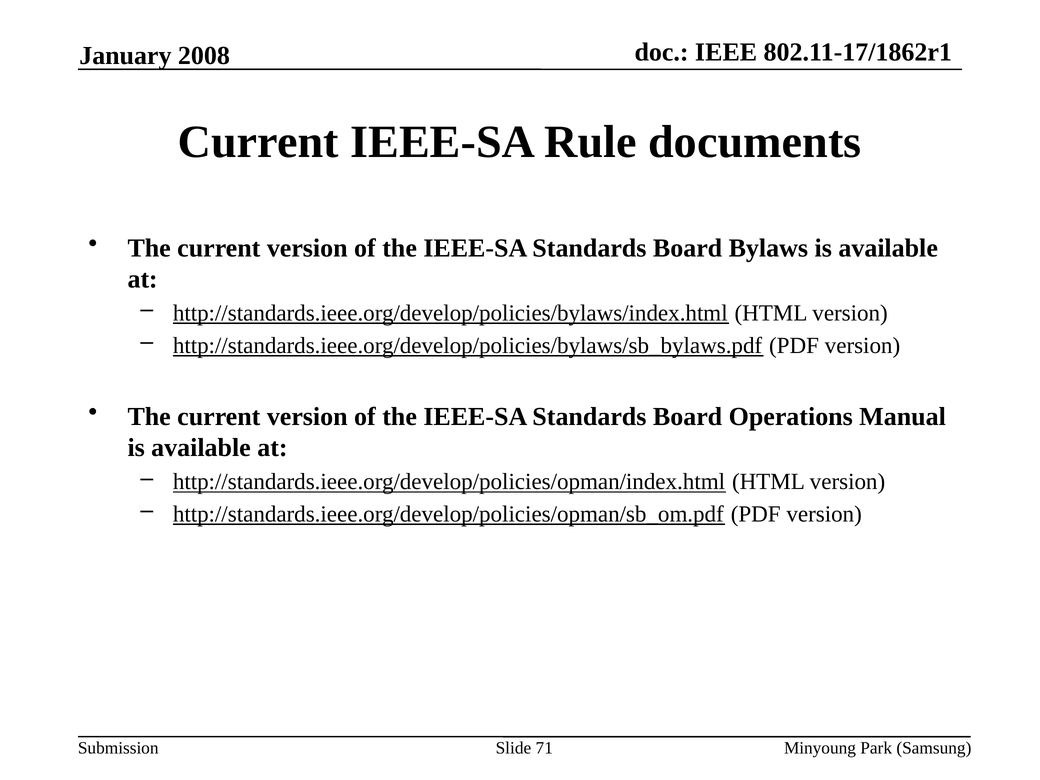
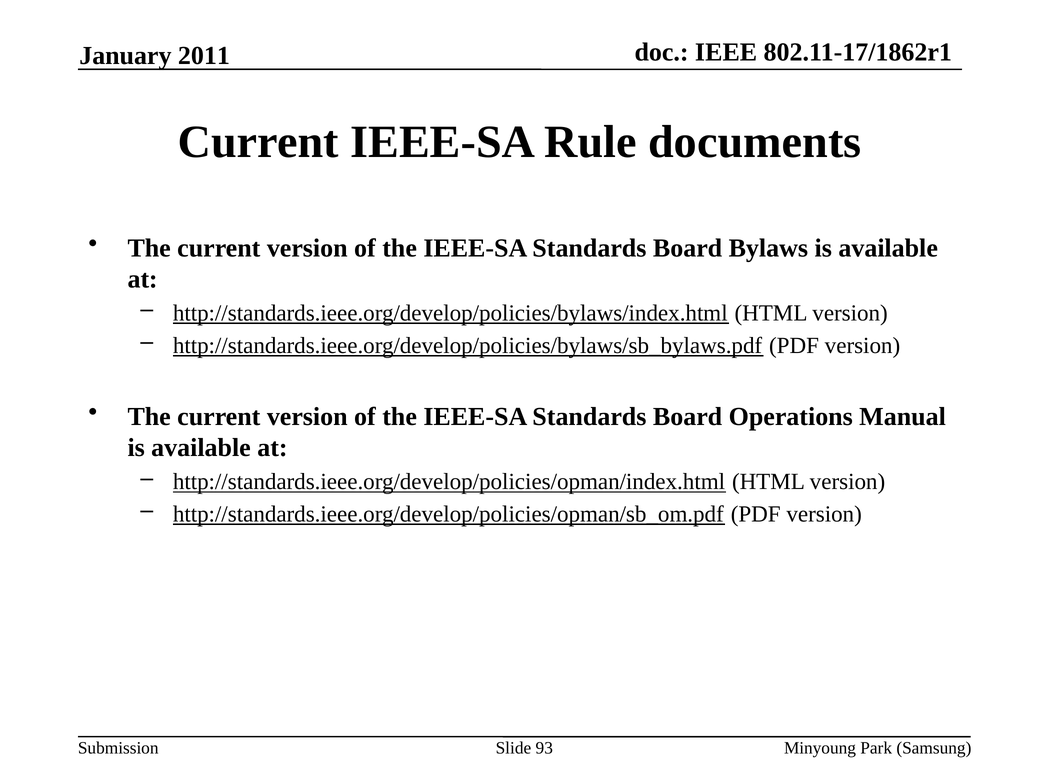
2008: 2008 -> 2011 (204, 55)
71: 71 -> 93 (544, 748)
